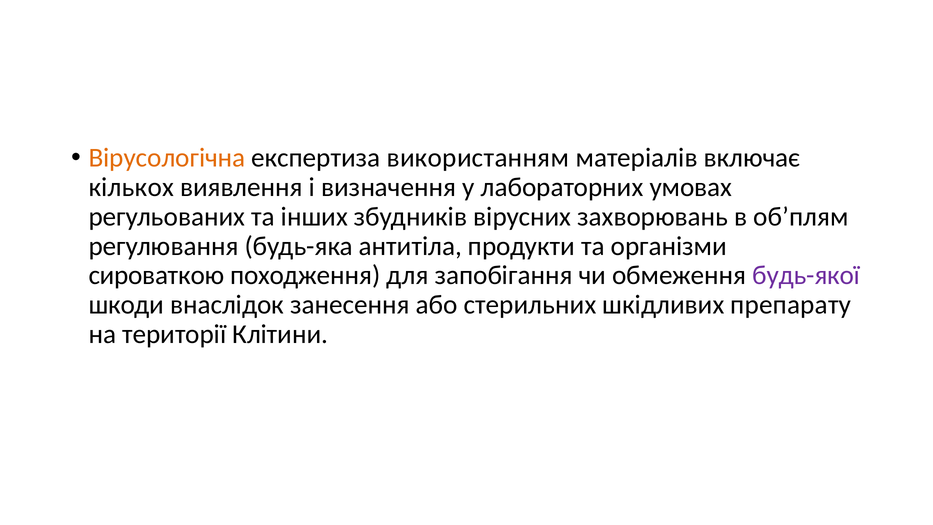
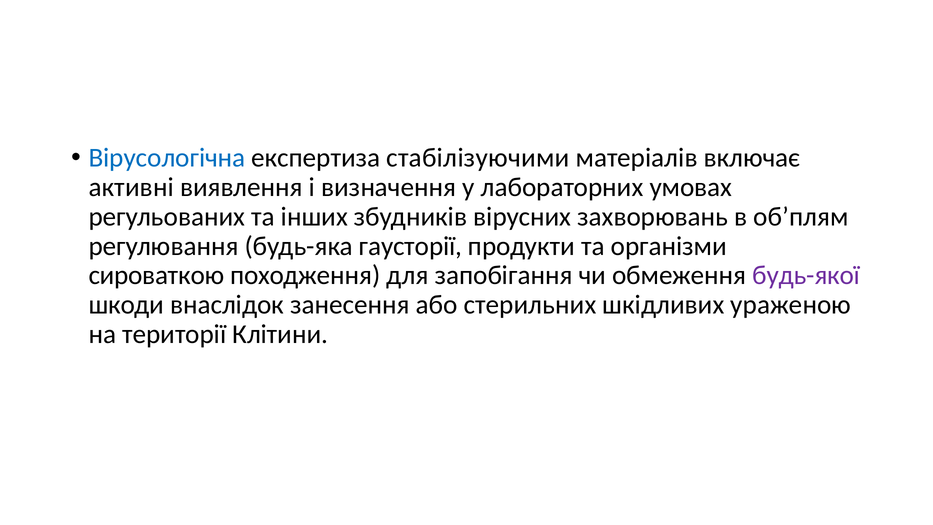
Вірусологічна colour: orange -> blue (167, 158)
використанням: використанням -> стабілізуючими (478, 158)
кількох: кількох -> активні (131, 187)
антитіла: антитіла -> гаусторії (411, 246)
препарату: препарату -> ураженою (791, 305)
